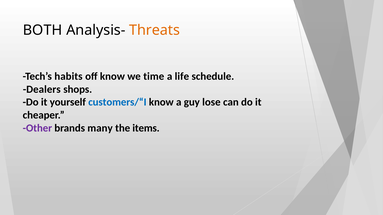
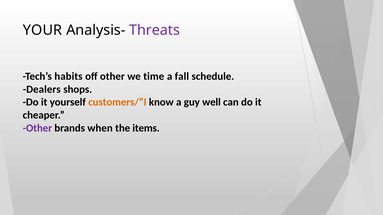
BOTH: BOTH -> YOUR (43, 30)
Threats colour: orange -> purple (155, 30)
off know: know -> other (112, 77)
life: life -> fall (182, 77)
customers/“I colour: blue -> orange (117, 102)
lose: lose -> well (211, 102)
many: many -> when (100, 128)
